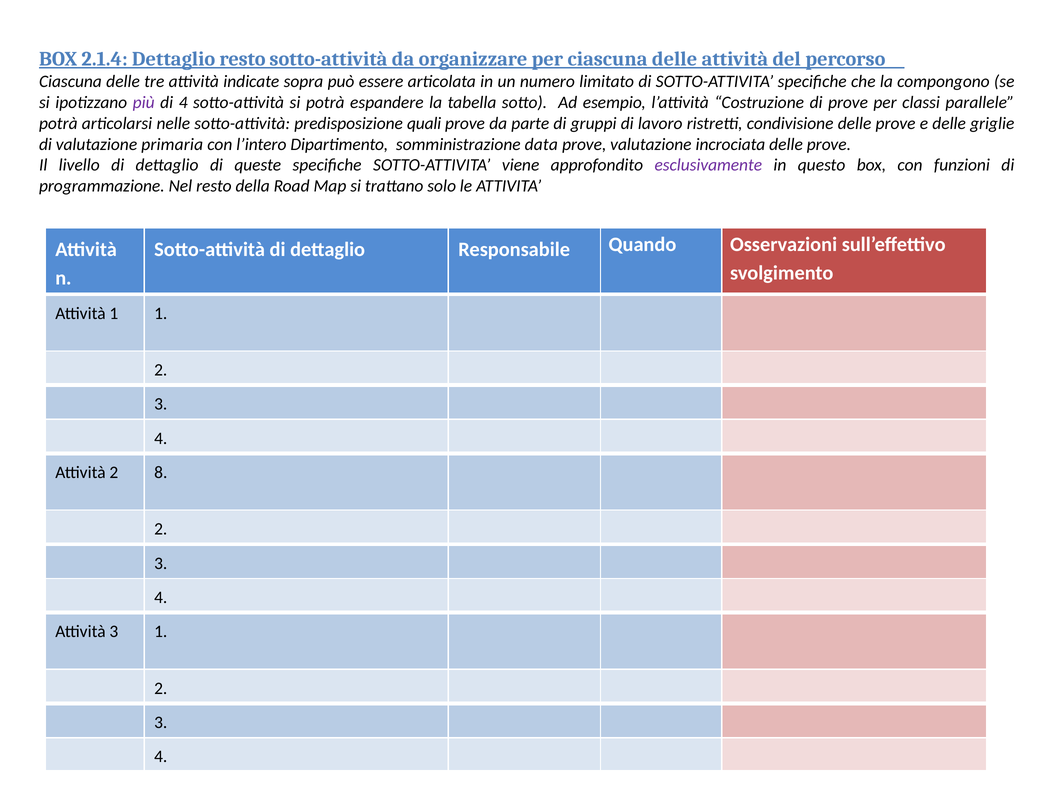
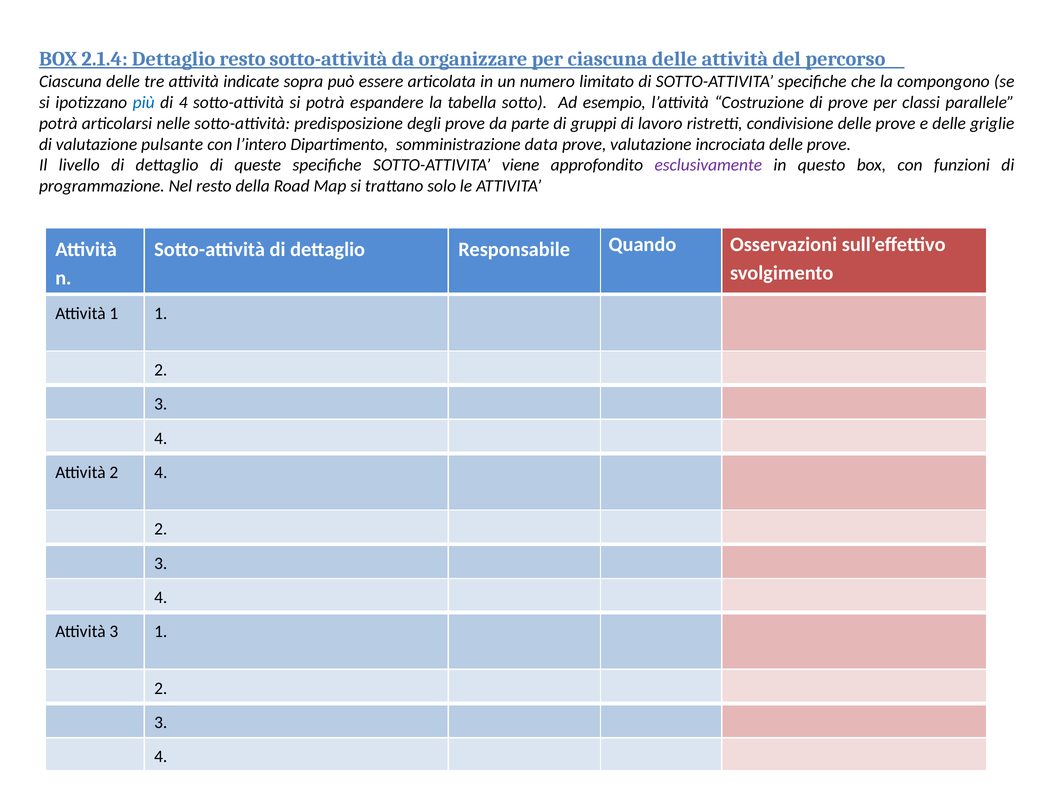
più colour: purple -> blue (144, 102)
quali: quali -> degli (424, 123)
primaria: primaria -> pulsante (172, 144)
2 8: 8 -> 4 (161, 472)
